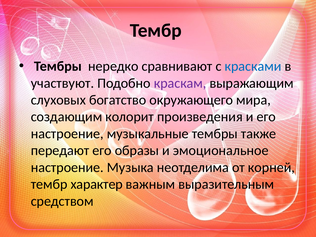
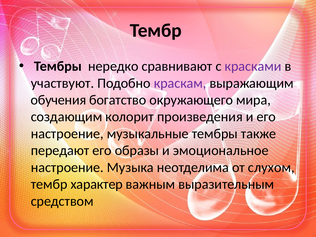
красками colour: blue -> purple (253, 66)
слуховых: слуховых -> обучения (58, 100)
корней: корней -> слухом (271, 167)
